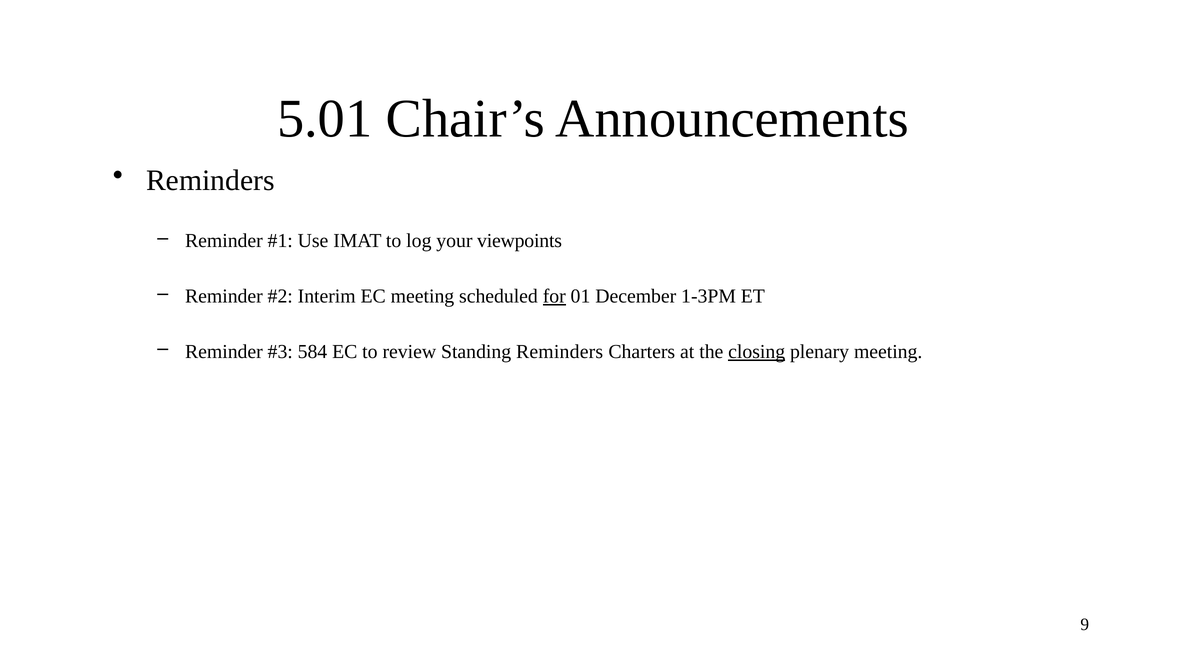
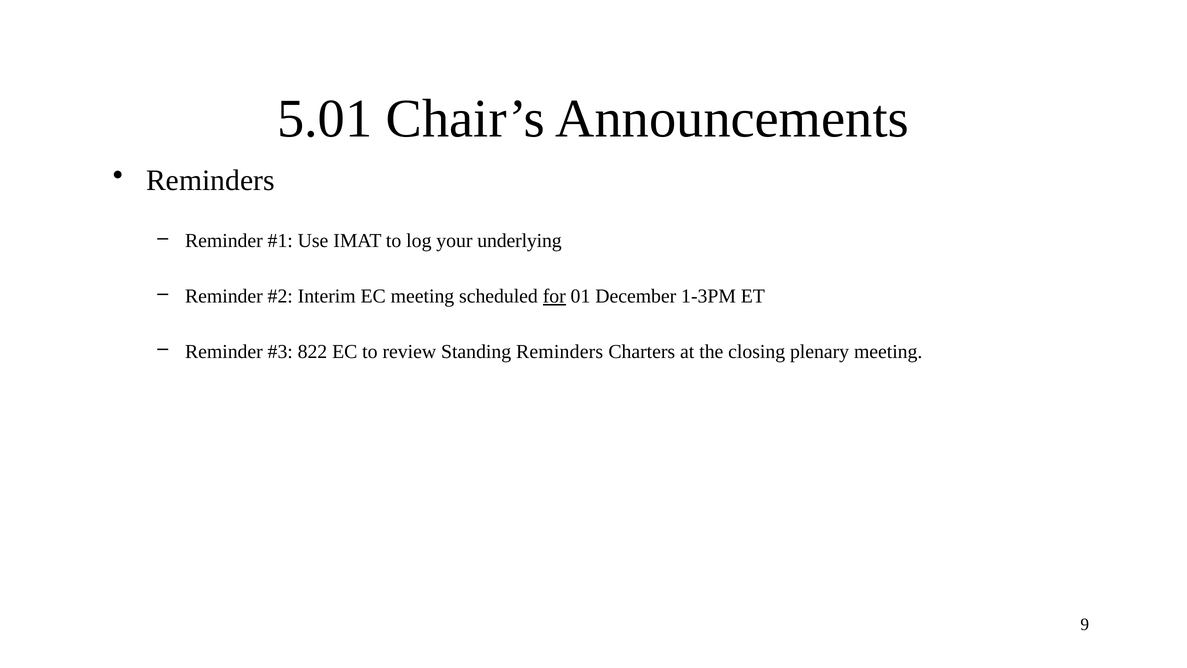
viewpoints: viewpoints -> underlying (519, 241)
584: 584 -> 822 (312, 352)
closing underline: present -> none (757, 352)
